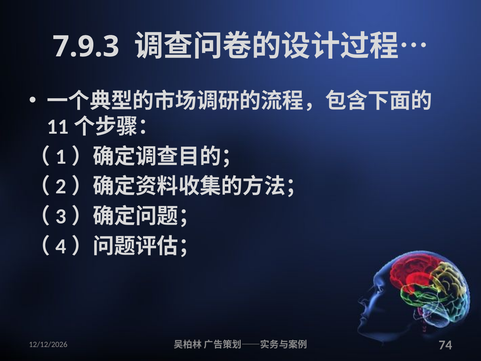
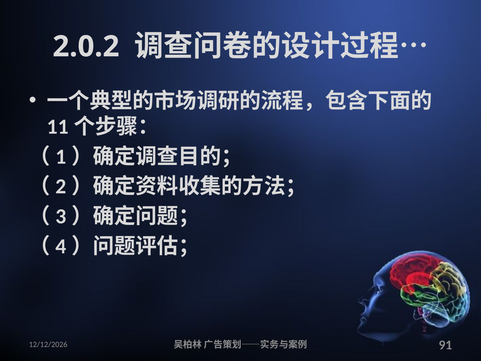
7.9.3: 7.9.3 -> 2.0.2 (86, 47)
74: 74 -> 91 (445, 345)
